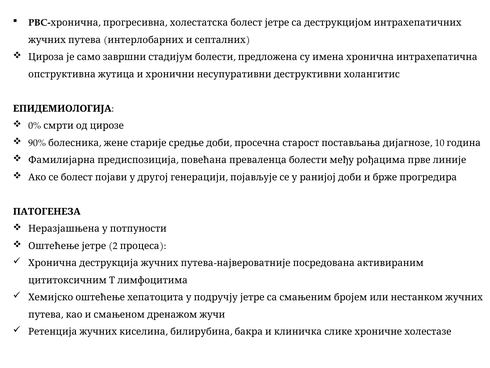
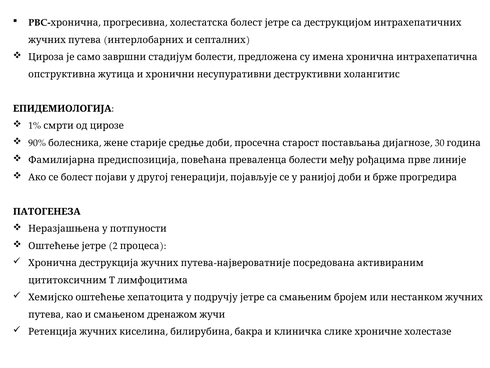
0%: 0% -> 1% (35, 126)
10: 10 -> 30 (440, 143)
